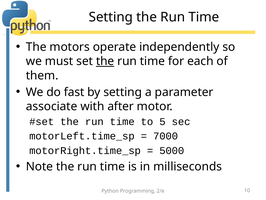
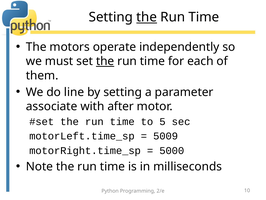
the underline: none -> present (147, 17)
fast: fast -> line (74, 92)
7000: 7000 -> 5009 (166, 136)
